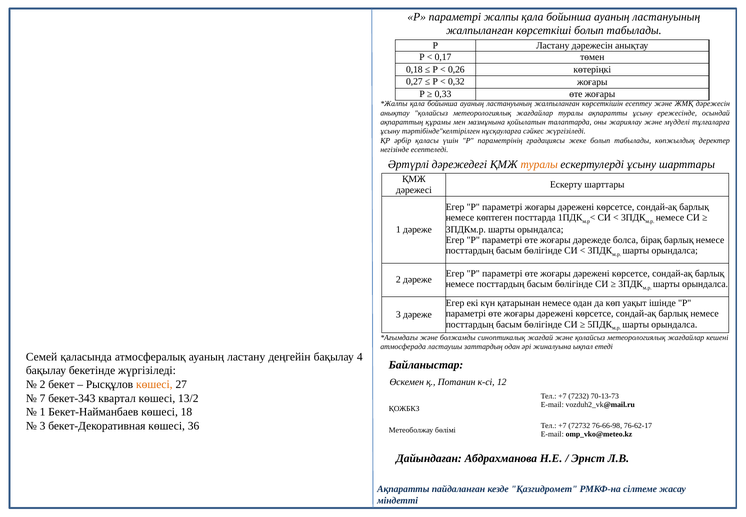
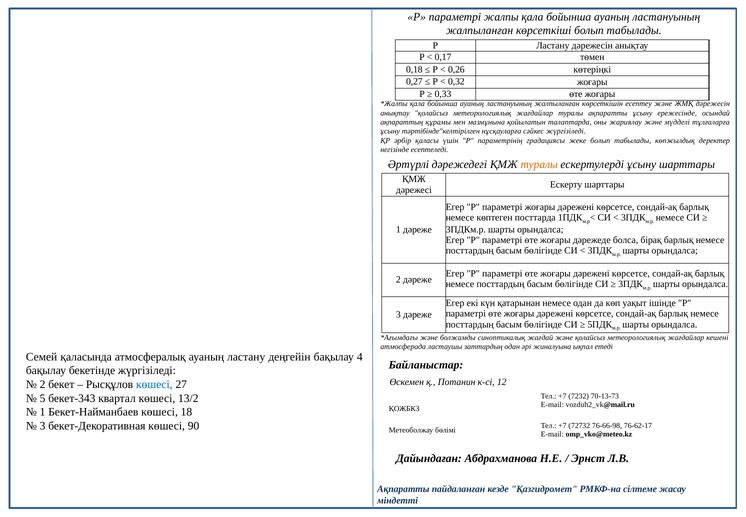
көшесі colour: orange -> blue (154, 384)
7: 7 -> 5 (43, 398)
36: 36 -> 90 (194, 425)
